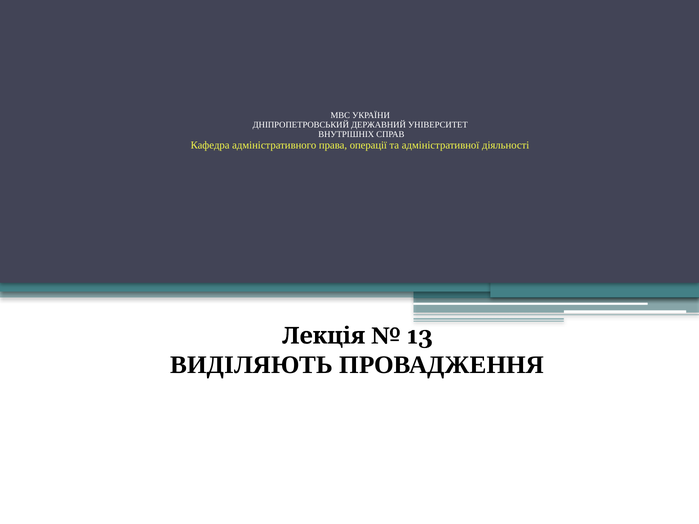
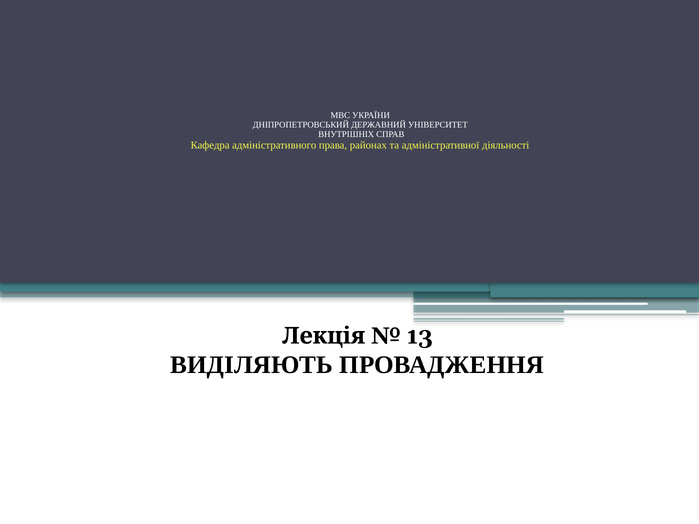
операції: операції -> районах (368, 145)
